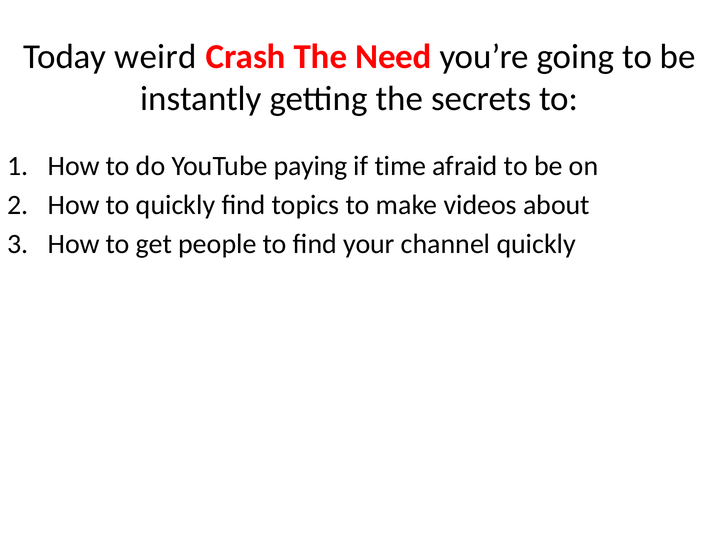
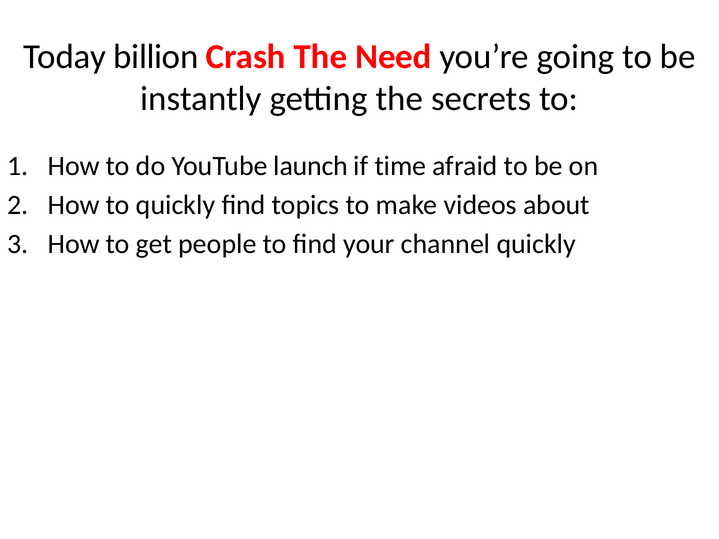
weird: weird -> billion (156, 57)
paying: paying -> launch (311, 166)
